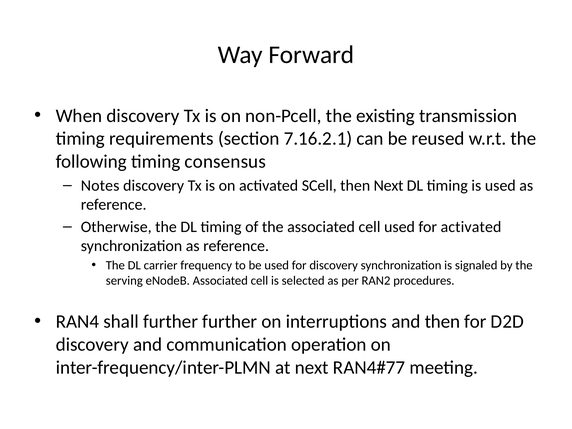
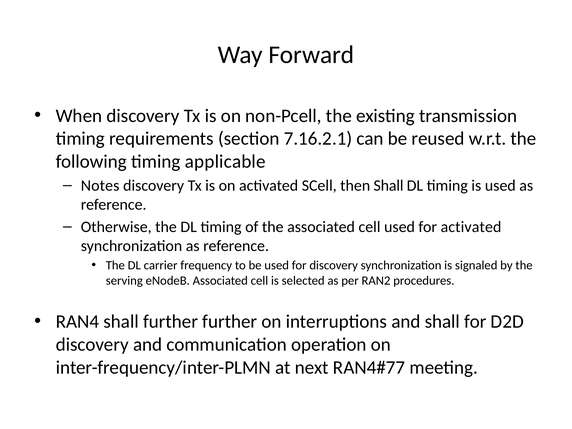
consensus: consensus -> applicable (225, 161)
then Next: Next -> Shall (389, 185)
and then: then -> shall (442, 322)
